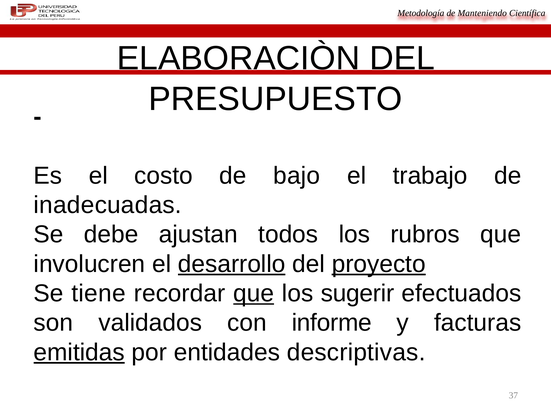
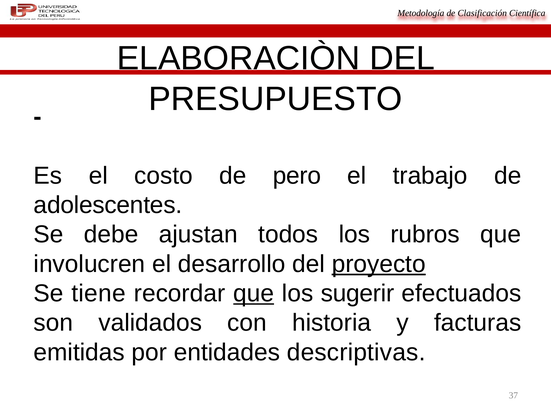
Manteniendo: Manteniendo -> Clasificación (482, 13)
bajo: bajo -> pero (297, 175)
inadecuadas: inadecuadas -> adolescentes (108, 205)
desarrollo underline: present -> none (232, 263)
informe: informe -> historia (332, 322)
emitidas underline: present -> none (79, 352)
